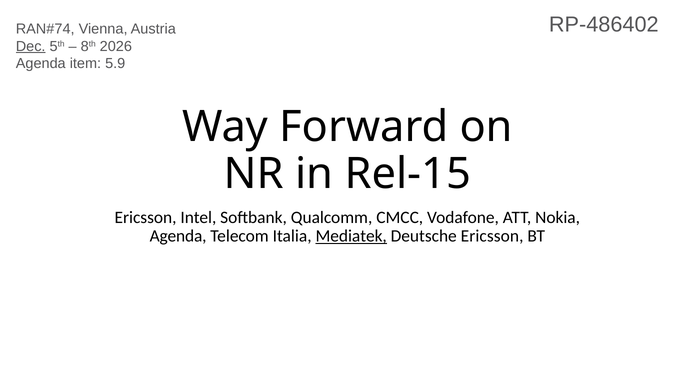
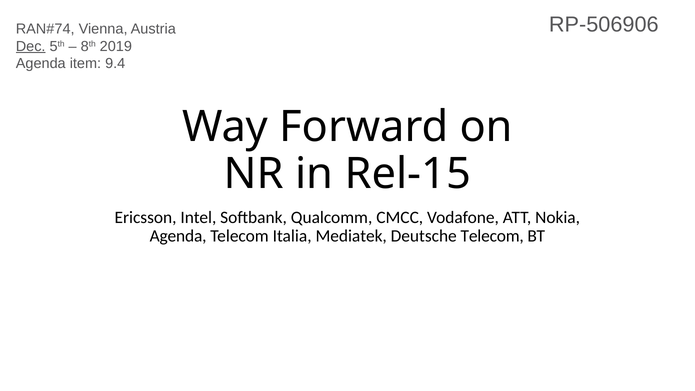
RP-486402: RP-486402 -> RP-506906 (604, 24)
2026: 2026 -> 2019 (116, 46)
5.9: 5.9 -> 9.4 (115, 64)
Mediatek underline: present -> none (351, 236)
Deutsche Ericsson: Ericsson -> Telecom (492, 236)
